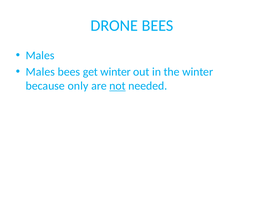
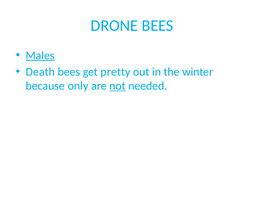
Males underline: none -> present (40, 55)
Males: Males -> Death (40, 72)
get winter: winter -> pretty (115, 72)
